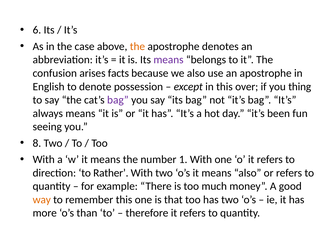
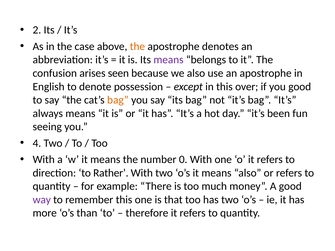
6: 6 -> 2 (37, 30)
facts: facts -> seen (118, 73)
you thing: thing -> good (300, 87)
bag colour: purple -> orange (118, 100)
8: 8 -> 4 (37, 143)
1: 1 -> 0 (183, 160)
way colour: orange -> purple (42, 200)
